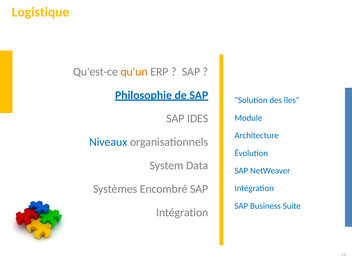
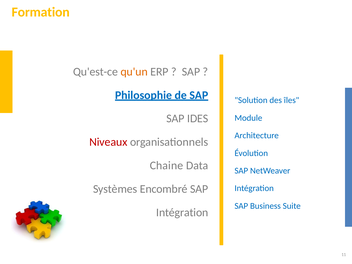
Logistique: Logistique -> Formation (41, 12)
Niveaux colour: blue -> red (108, 142)
System: System -> Chaine (166, 166)
